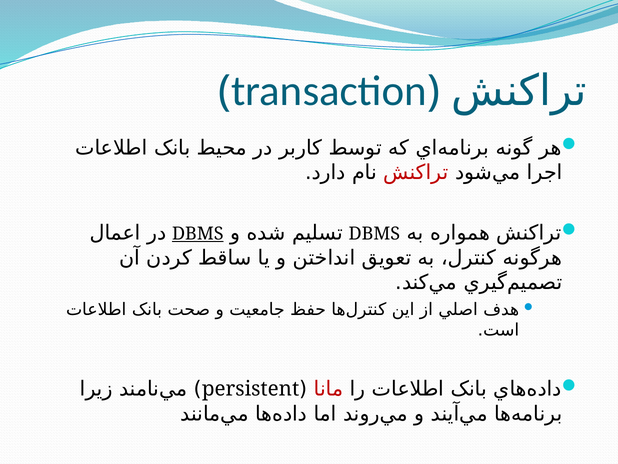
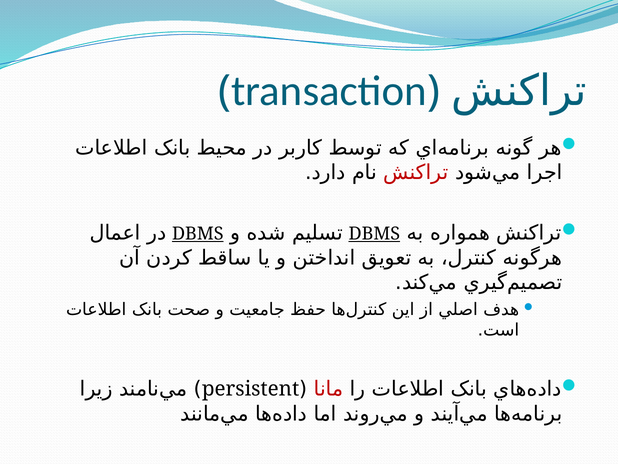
DBMS underline: none -> present (374, 234)
